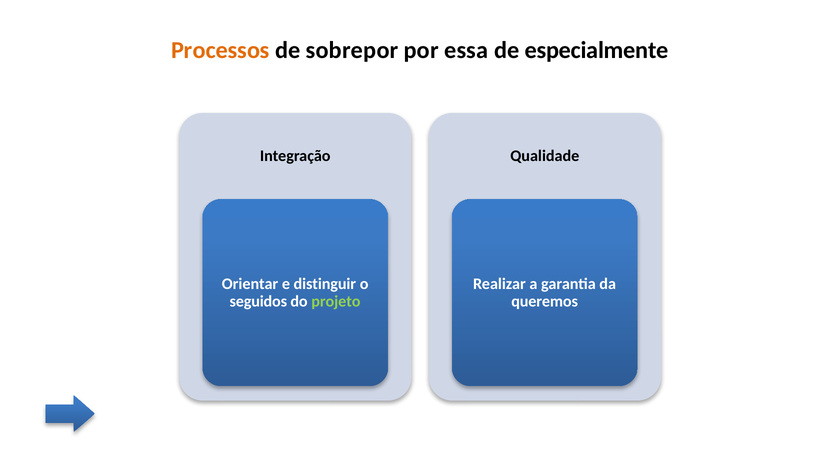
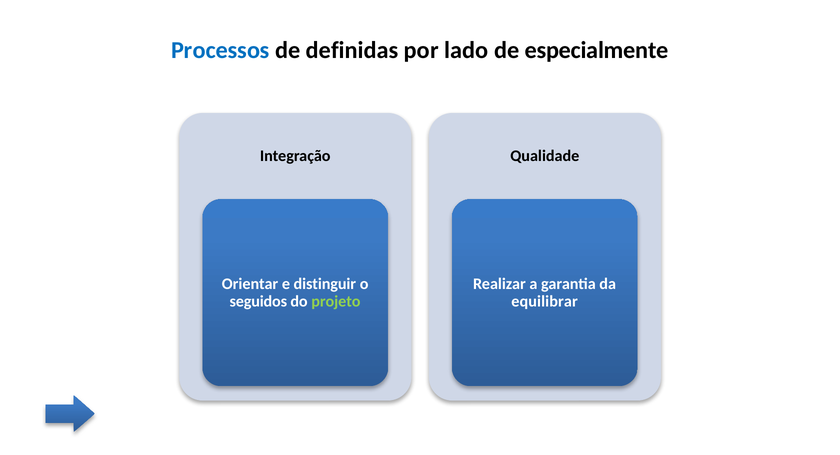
Processos colour: orange -> blue (220, 50)
sobrepor: sobrepor -> definidas (352, 50)
essa: essa -> lado (466, 50)
queremos: queremos -> equilibrar (545, 302)
